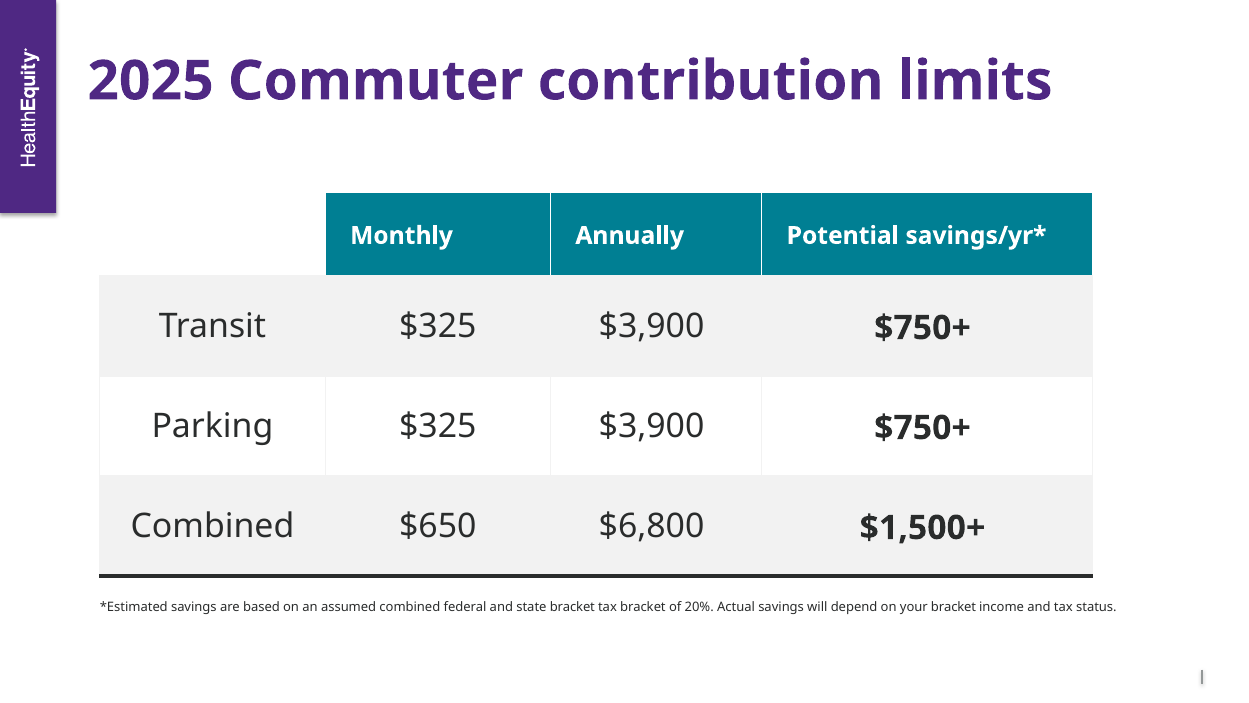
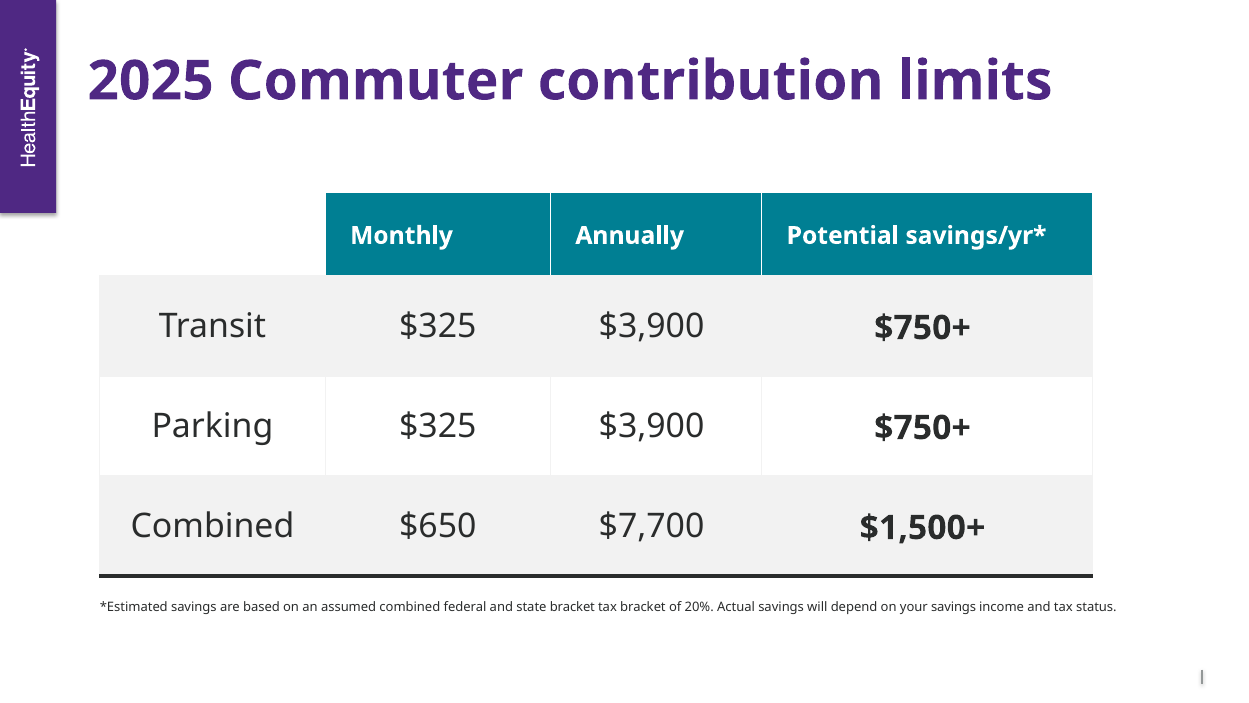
$6,800: $6,800 -> $7,700 (652, 526)
your bracket: bracket -> savings (954, 607)
